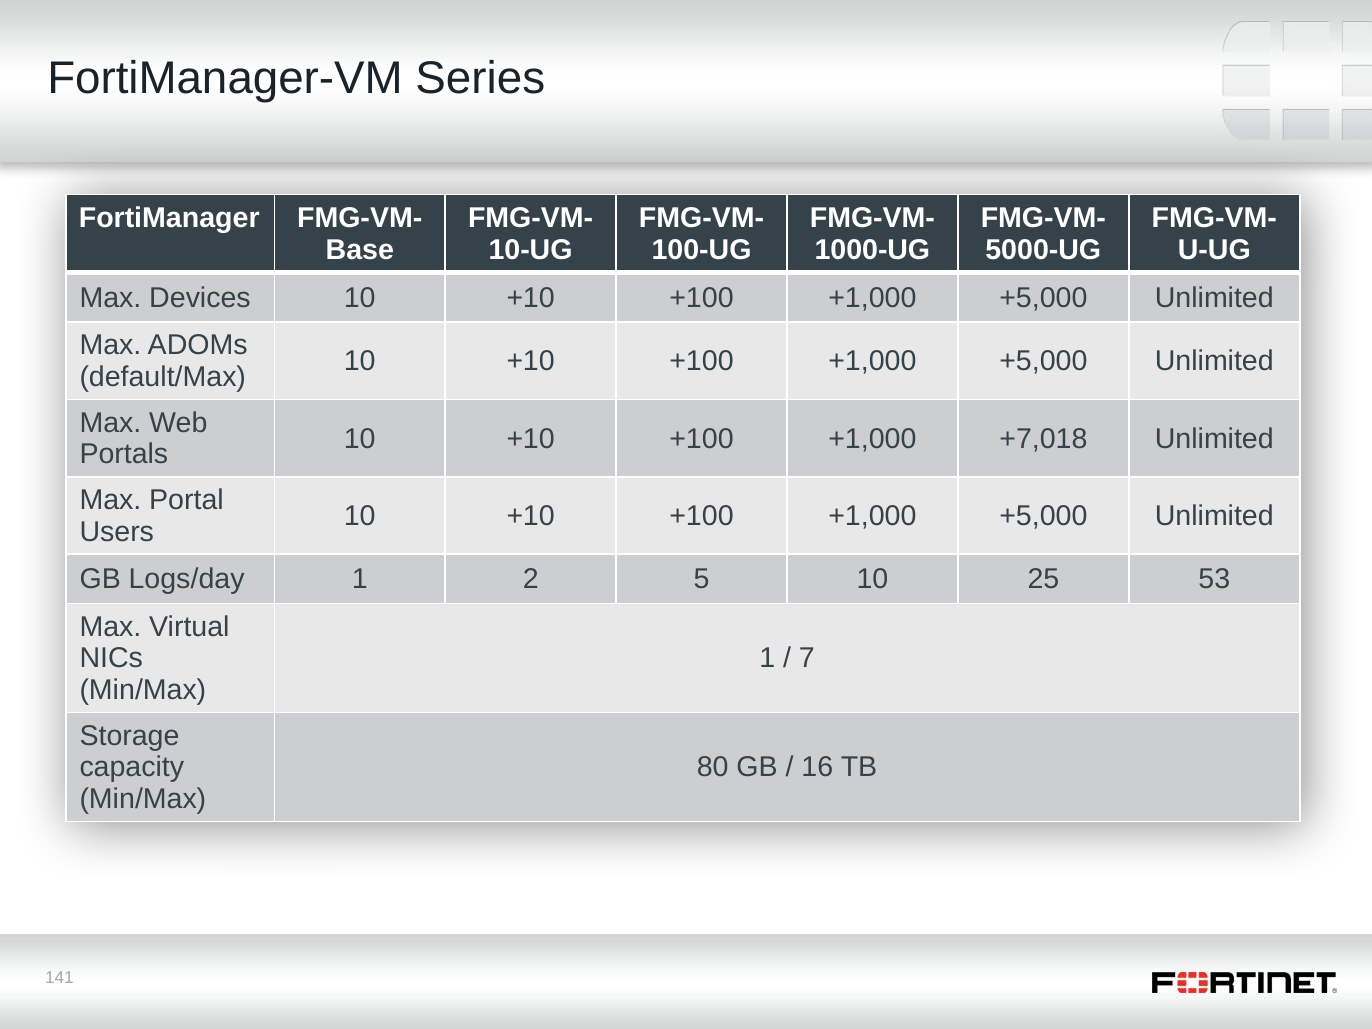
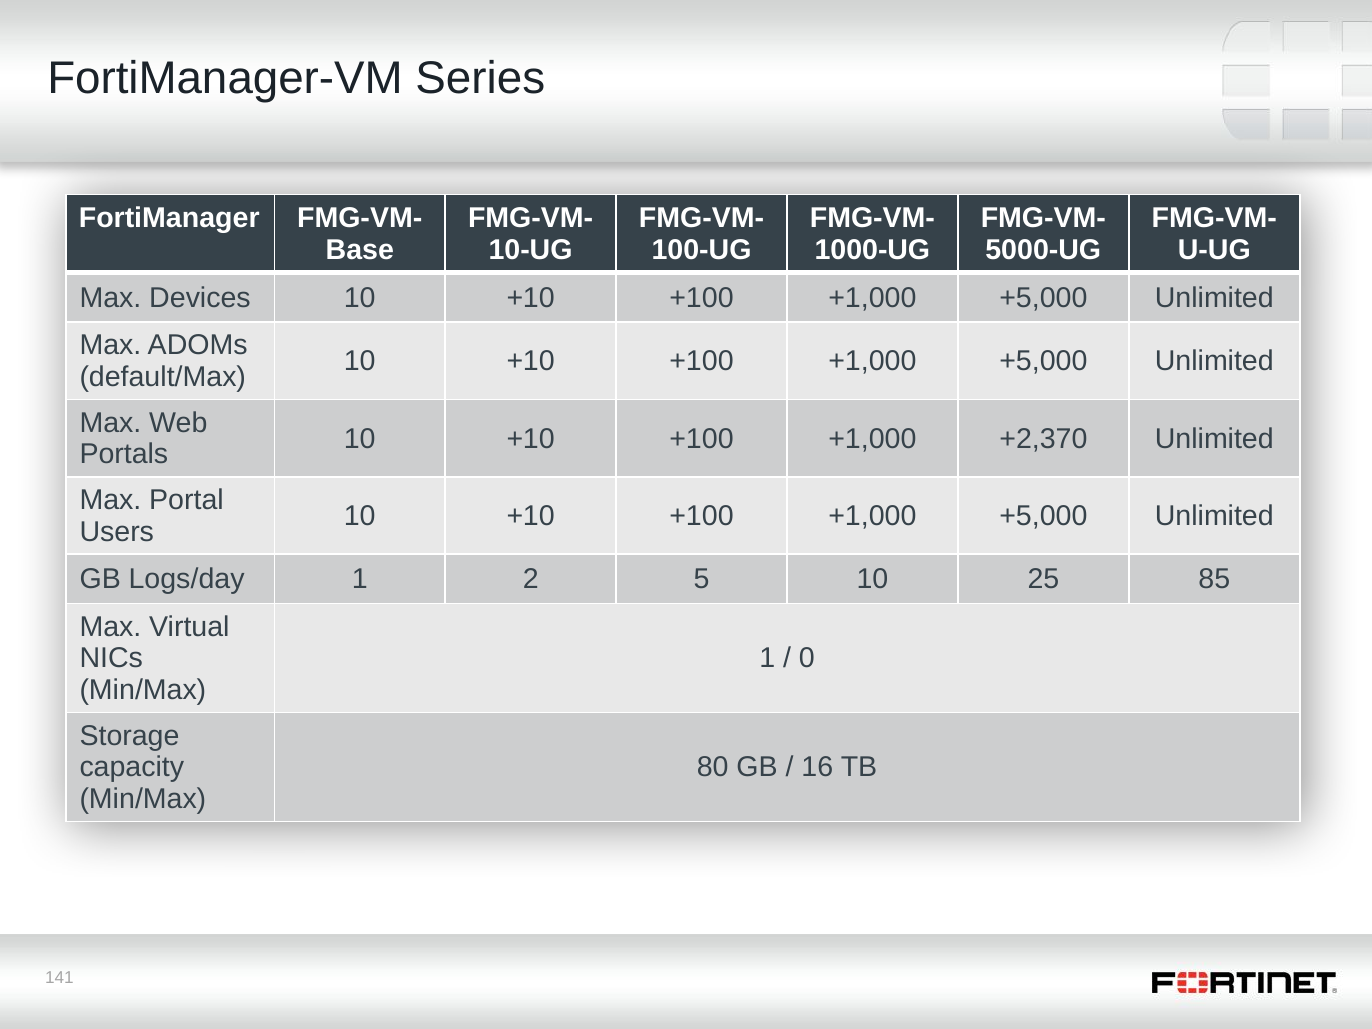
+7,018: +7,018 -> +2,370 (1043, 439)
53: 53 -> 85 (1214, 579)
7: 7 -> 0 (807, 658)
